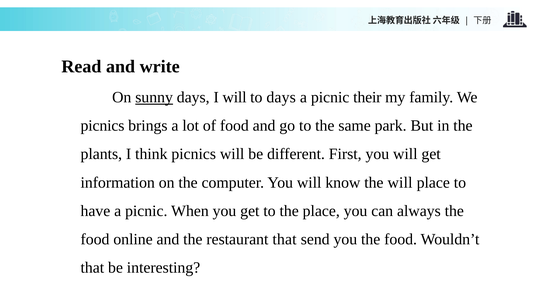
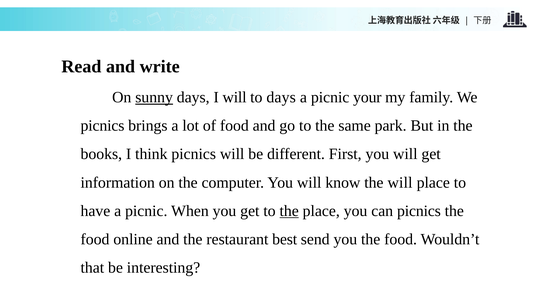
their: their -> your (367, 97)
plants: plants -> books (101, 154)
the underline: none -> present (289, 211)
can always: always -> picnics (419, 211)
restaurant that: that -> best (285, 240)
